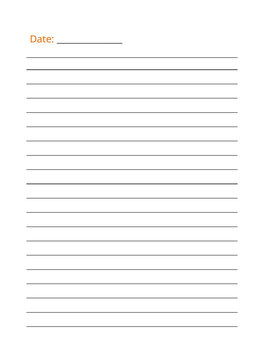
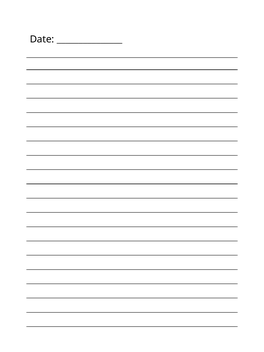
Date colour: orange -> black (42, 39)
